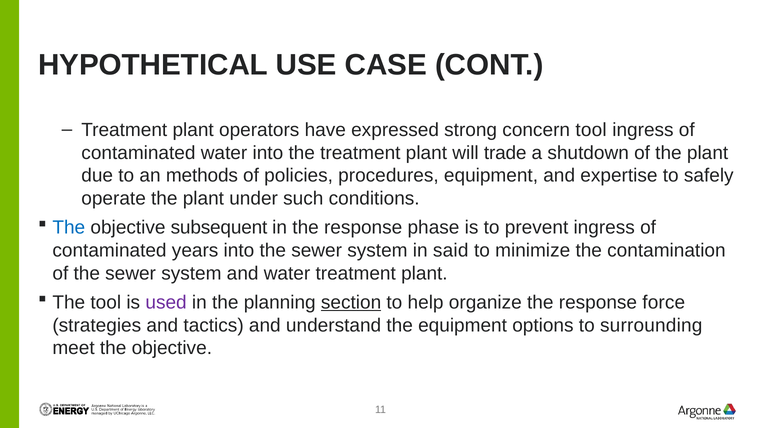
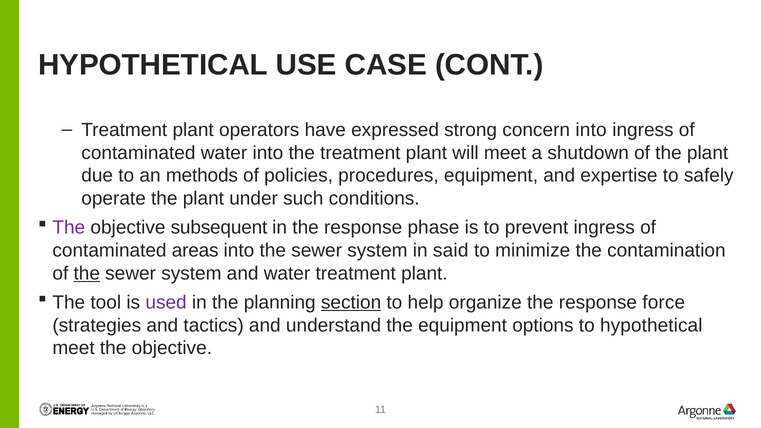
concern tool: tool -> into (591, 130)
will trade: trade -> meet (505, 153)
The colour: blue -> purple (69, 228)
years: years -> areas (195, 250)
the underline: none -> present (87, 273)
to surrounding: surrounding -> hypothetical (651, 325)
